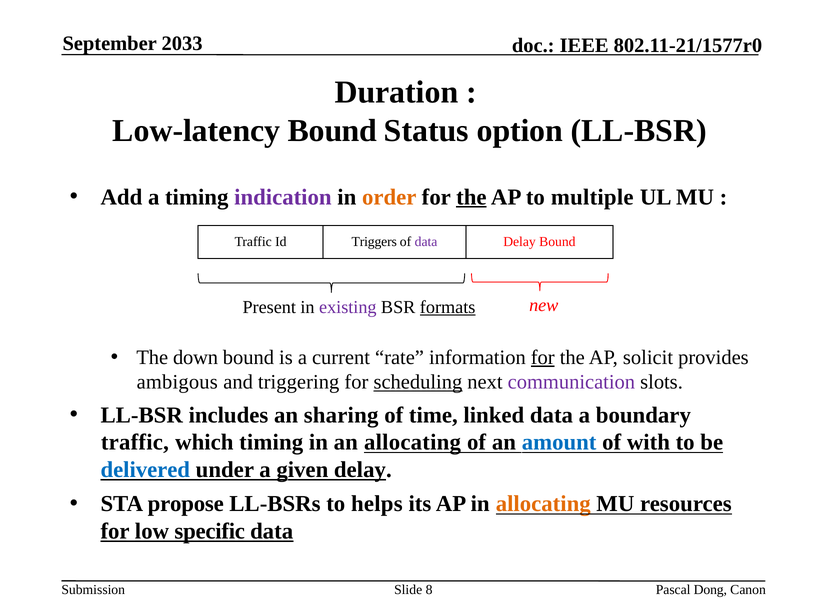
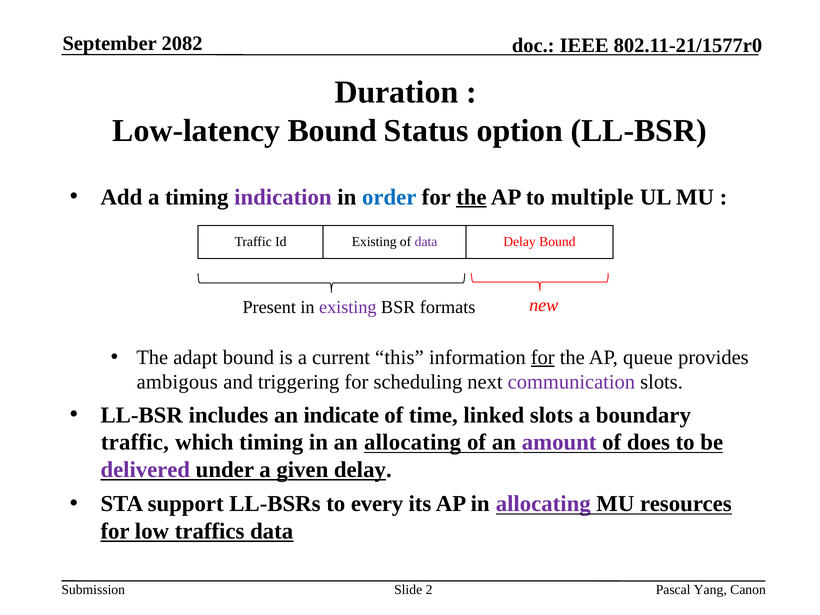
2033: 2033 -> 2082 (182, 43)
order colour: orange -> blue (389, 197)
Id Triggers: Triggers -> Existing (374, 242)
formats underline: present -> none (448, 307)
down: down -> adapt (195, 357)
rate: rate -> this (399, 357)
solicit: solicit -> queue (648, 357)
scheduling underline: present -> none (418, 382)
sharing: sharing -> indicate (341, 415)
linked data: data -> slots (551, 415)
amount colour: blue -> purple (559, 442)
with: with -> does (648, 442)
delivered colour: blue -> purple (145, 470)
propose: propose -> support (186, 504)
helps: helps -> every (377, 504)
allocating colour: orange -> purple (543, 504)
specific: specific -> traffics (210, 531)
8: 8 -> 2 (429, 590)
Dong: Dong -> Yang (710, 590)
